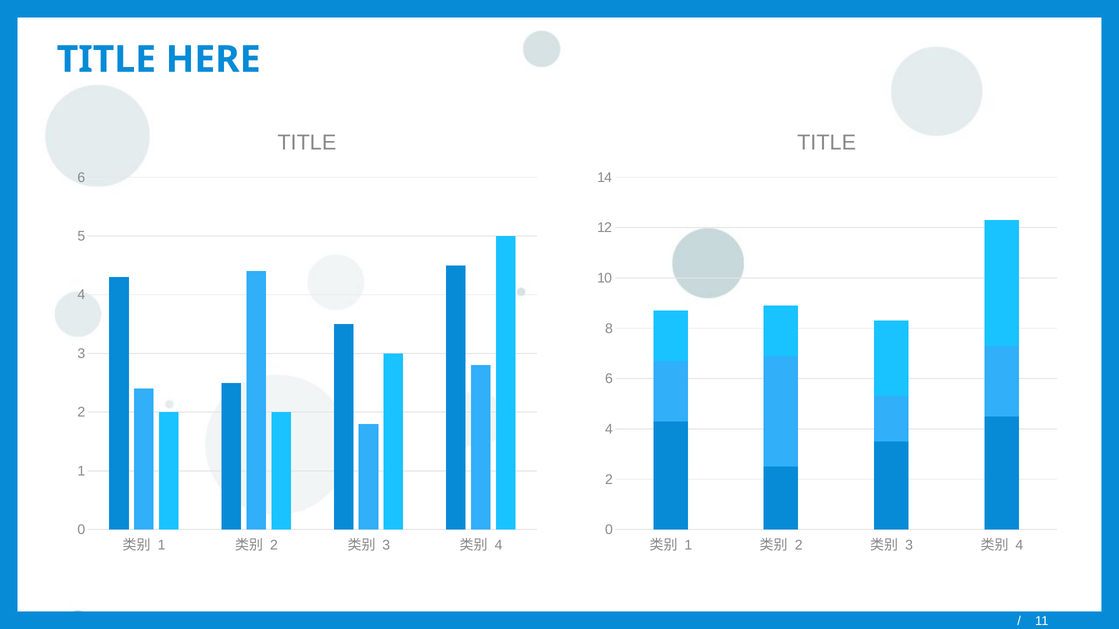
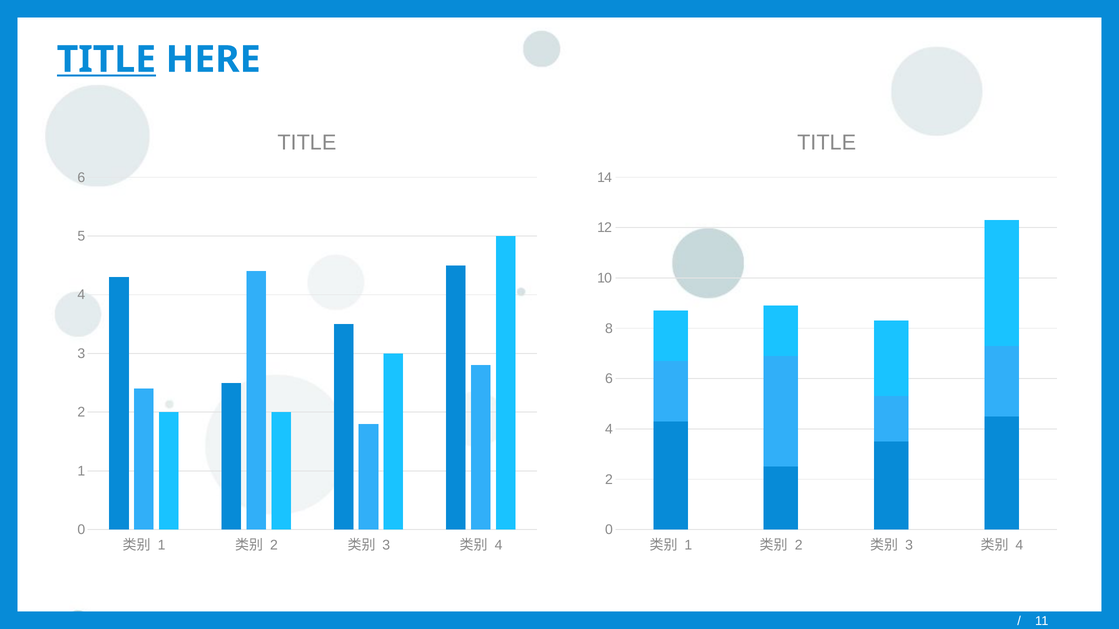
TITLE underline: none -> present (106, 60)
